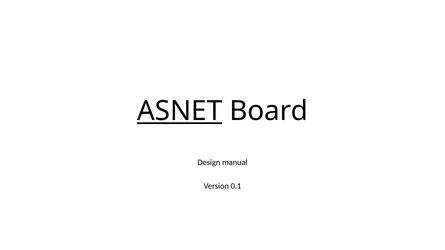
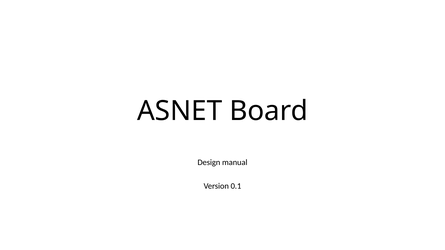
ASNET underline: present -> none (180, 111)
